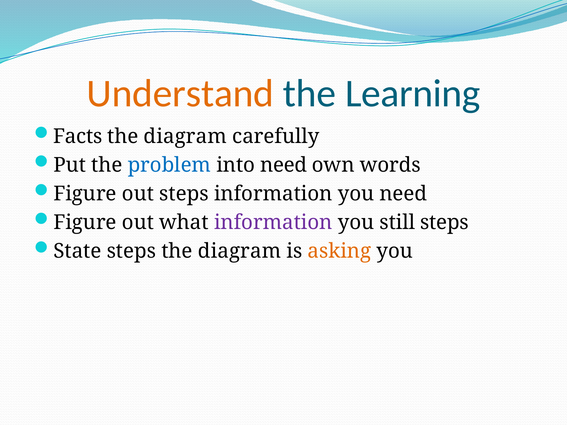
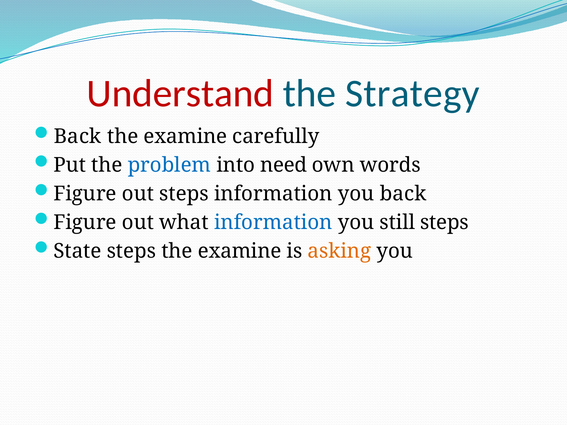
Understand colour: orange -> red (180, 94)
Learning: Learning -> Strategy (412, 94)
Facts: Facts -> Back (77, 137)
diagram: diagram -> examine (185, 137)
you need: need -> back (403, 194)
information colour: purple -> blue (273, 222)
diagram: diagram -> examine (240, 251)
